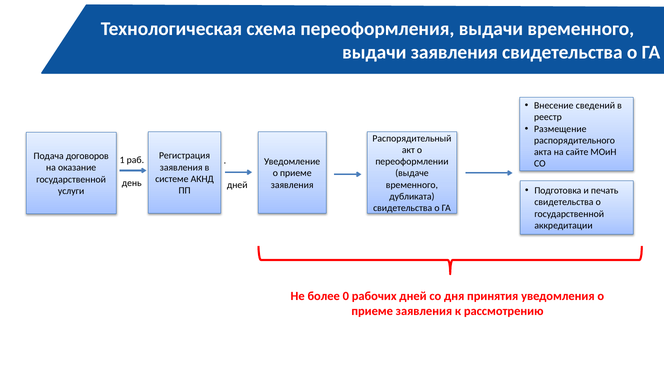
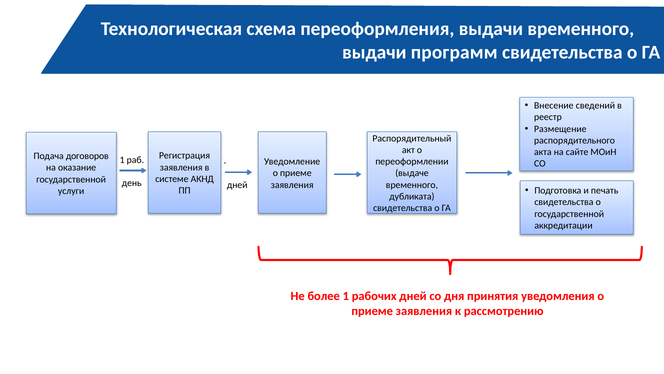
выдачи заявления: заявления -> программ (454, 52)
более 0: 0 -> 1 (346, 296)
